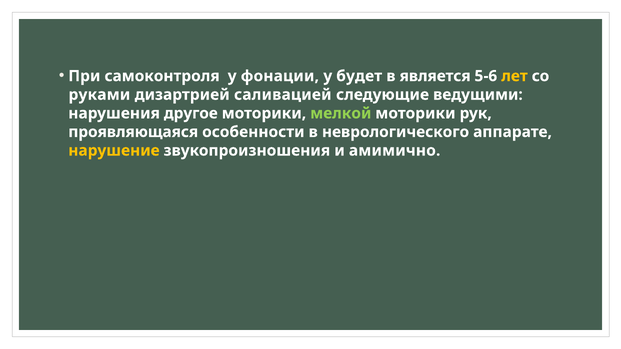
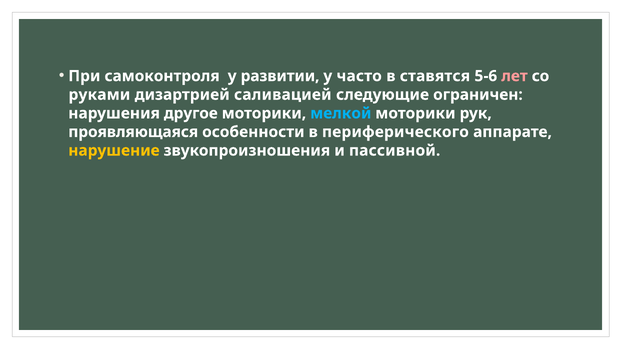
фонации: фонации -> развитии (280, 76)
будет: будет -> часто (359, 76)
является: является -> ставятся (435, 76)
лет colour: yellow -> pink (514, 76)
ведущими: ведущими -> ограничен (478, 95)
мелкой colour: light green -> light blue (341, 113)
неврологического: неврологического -> периферического (395, 132)
амимично: амимично -> пассивной (395, 151)
